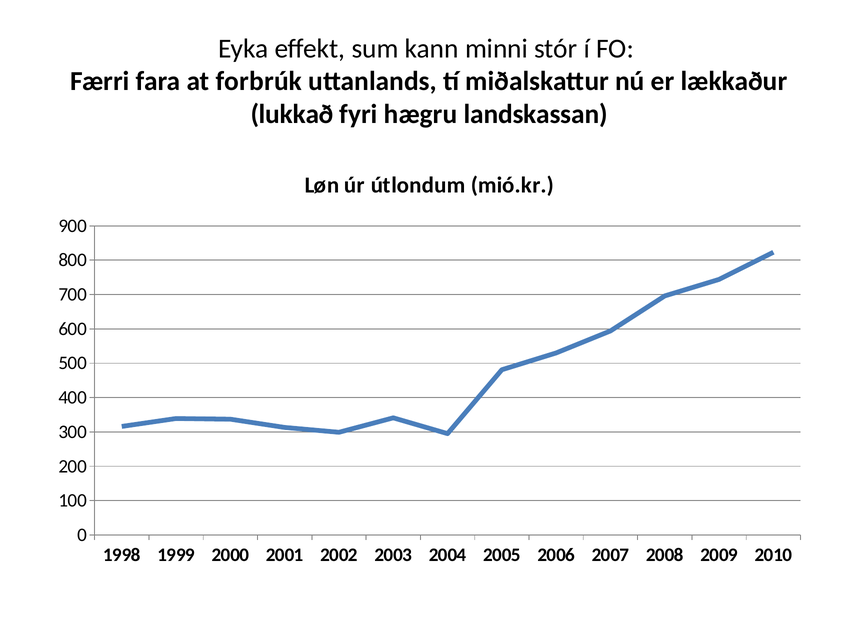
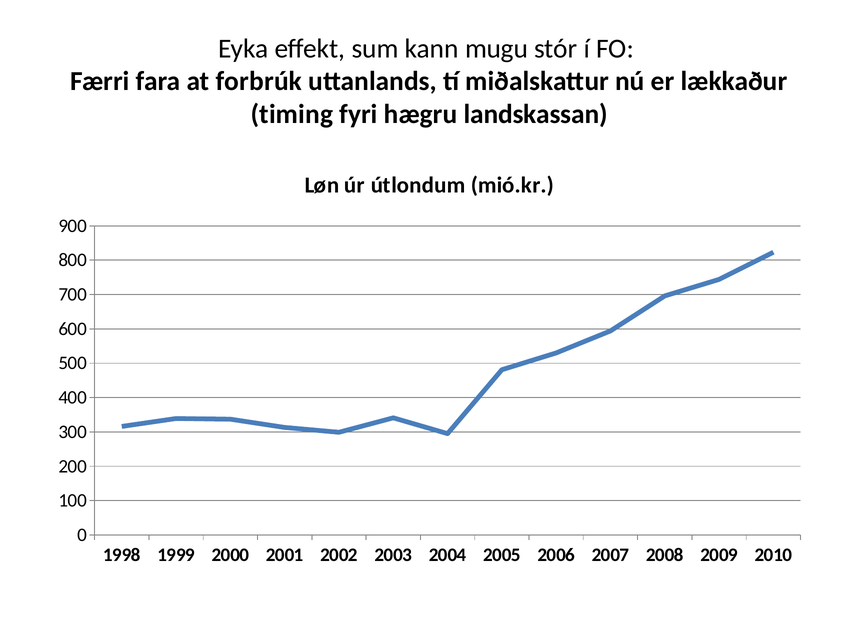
minni: minni -> mugu (497, 48)
lukkað: lukkað -> timing (292, 114)
